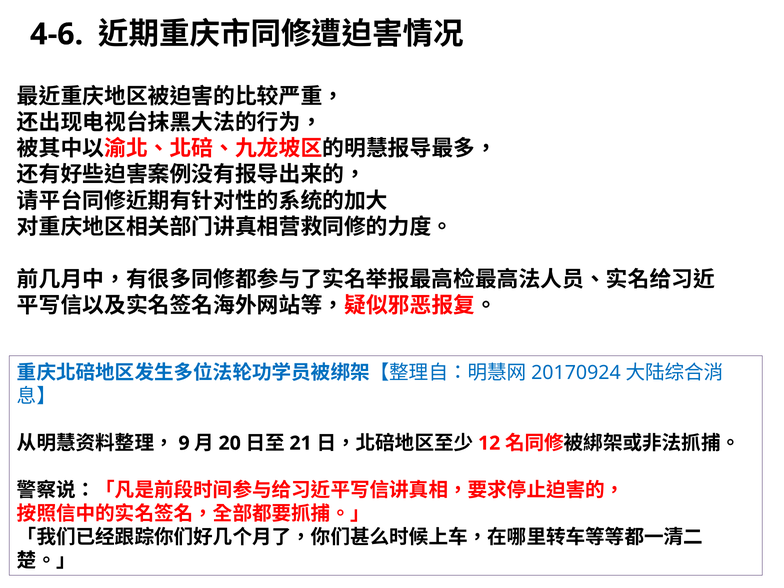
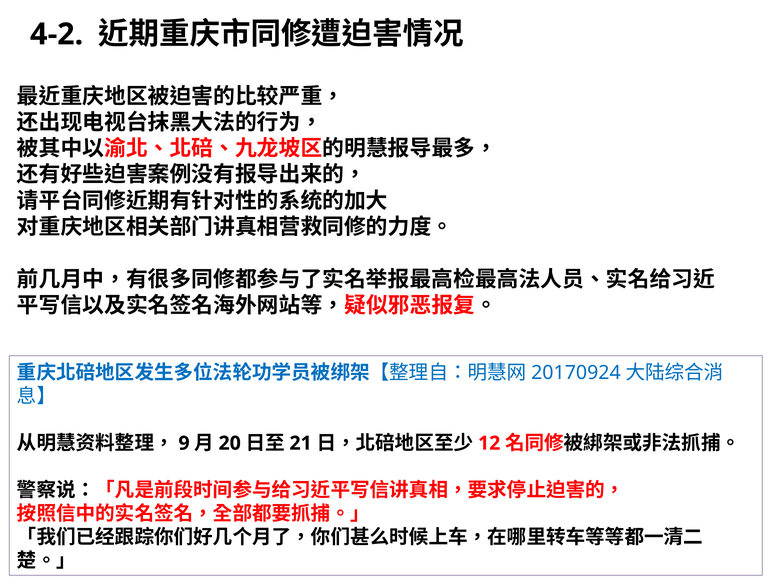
4-6: 4-6 -> 4-2 (57, 34)
